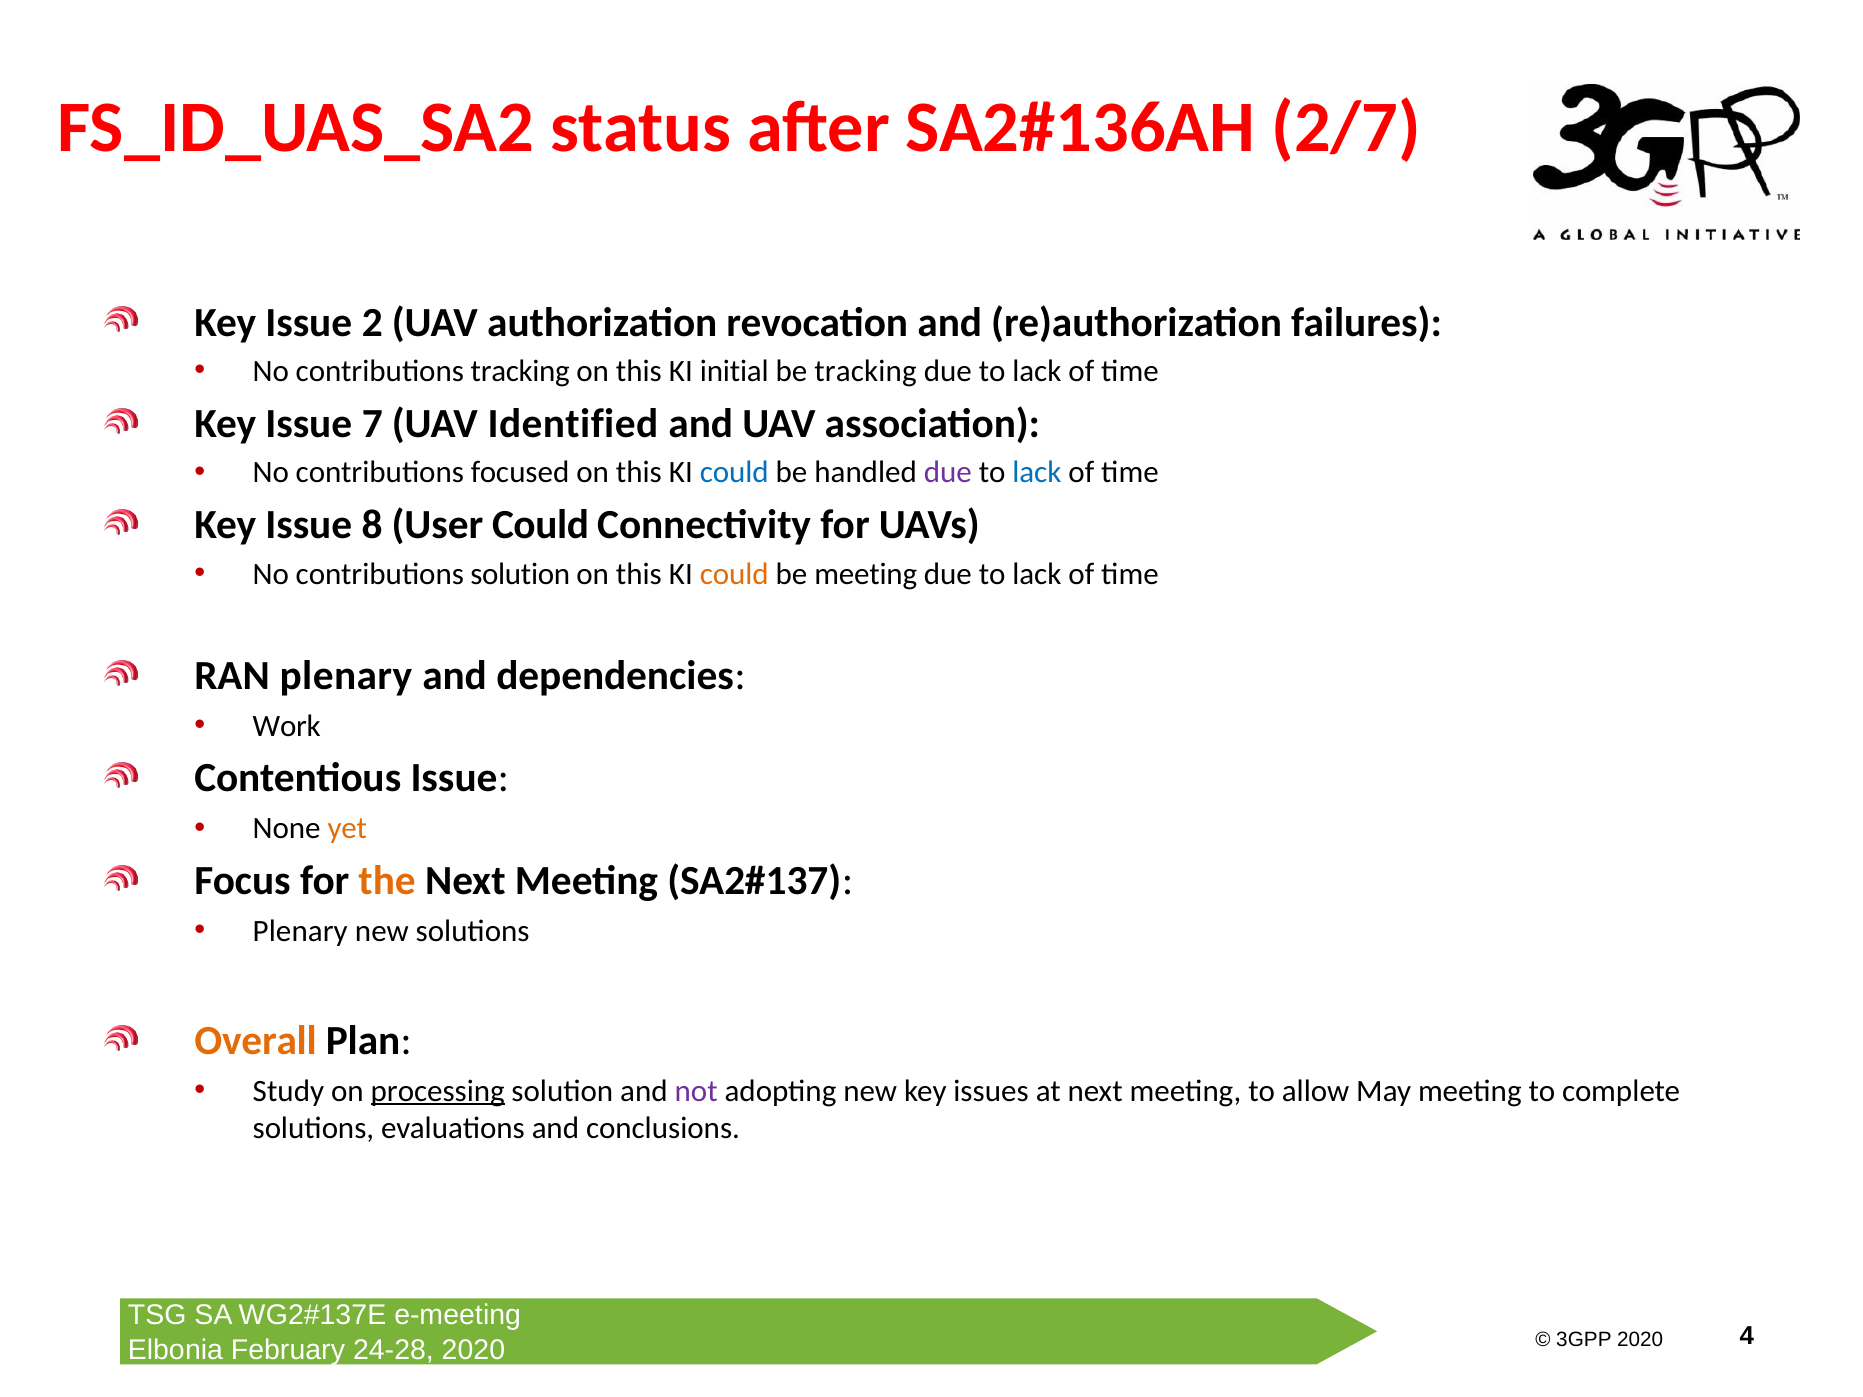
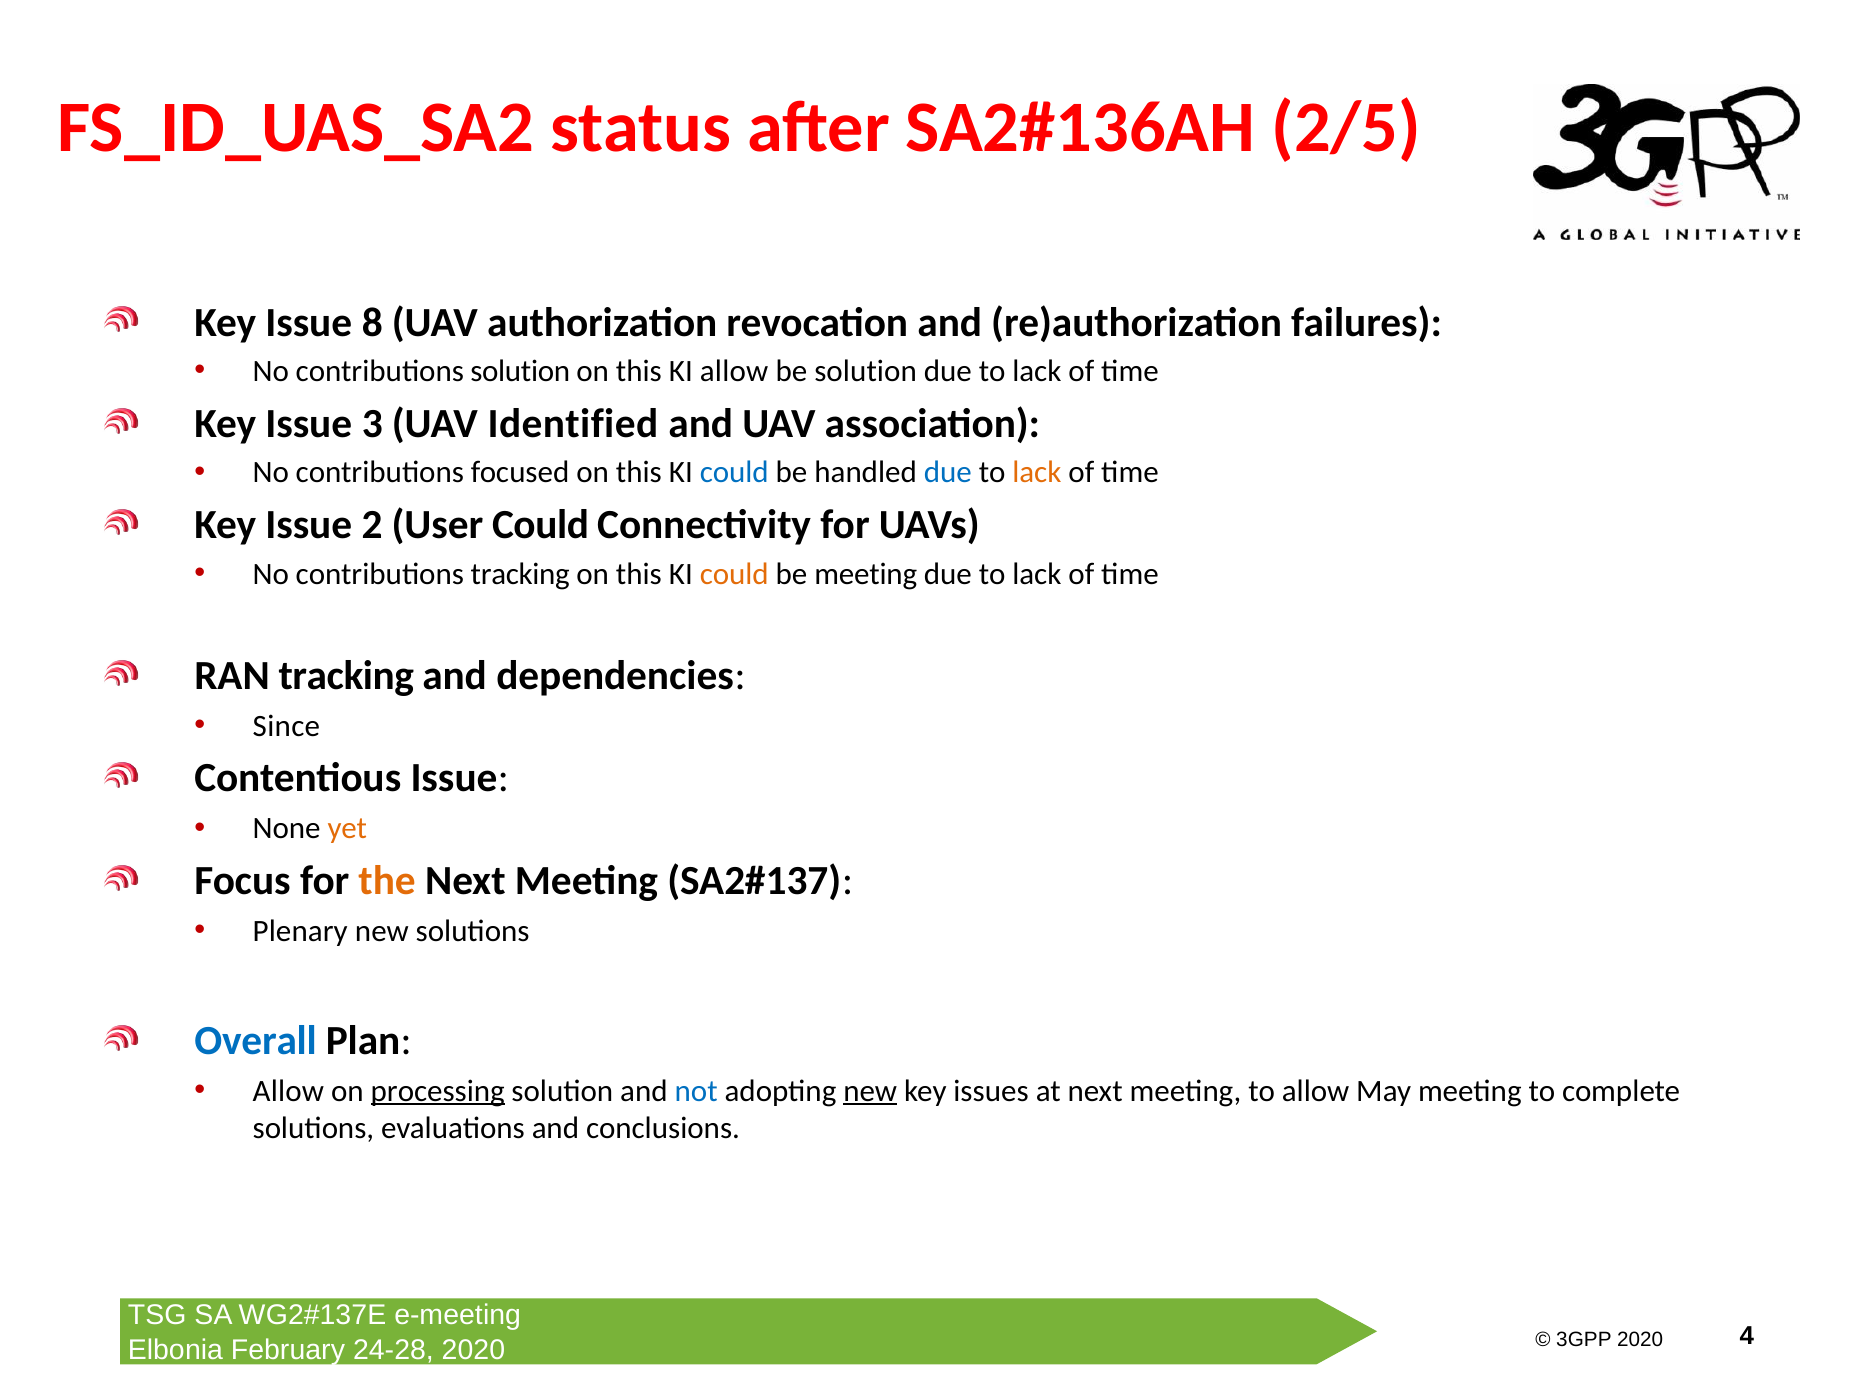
2/7: 2/7 -> 2/5 (1346, 128)
2: 2 -> 8 (372, 322)
contributions tracking: tracking -> solution (520, 371)
KI initial: initial -> allow (734, 371)
be tracking: tracking -> solution (866, 371)
7: 7 -> 3 (372, 424)
due colour: purple -> blue (948, 473)
lack colour: blue -> orange (1037, 473)
8: 8 -> 2 (372, 525)
contributions solution: solution -> tracking (520, 574)
RAN plenary: plenary -> tracking (346, 676)
Work: Work -> Since (286, 726)
Overall colour: orange -> blue (256, 1041)
Study: Study -> Allow (288, 1091)
not colour: purple -> blue (696, 1091)
new underline: none -> present (870, 1091)
